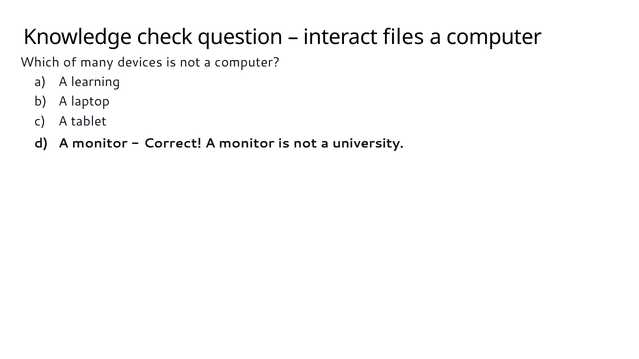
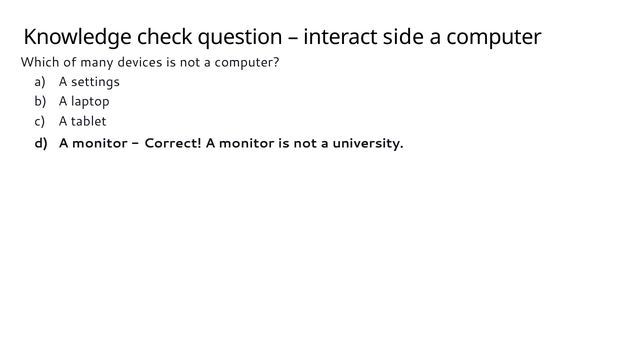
files: files -> side (403, 37)
learning: learning -> settings (95, 82)
